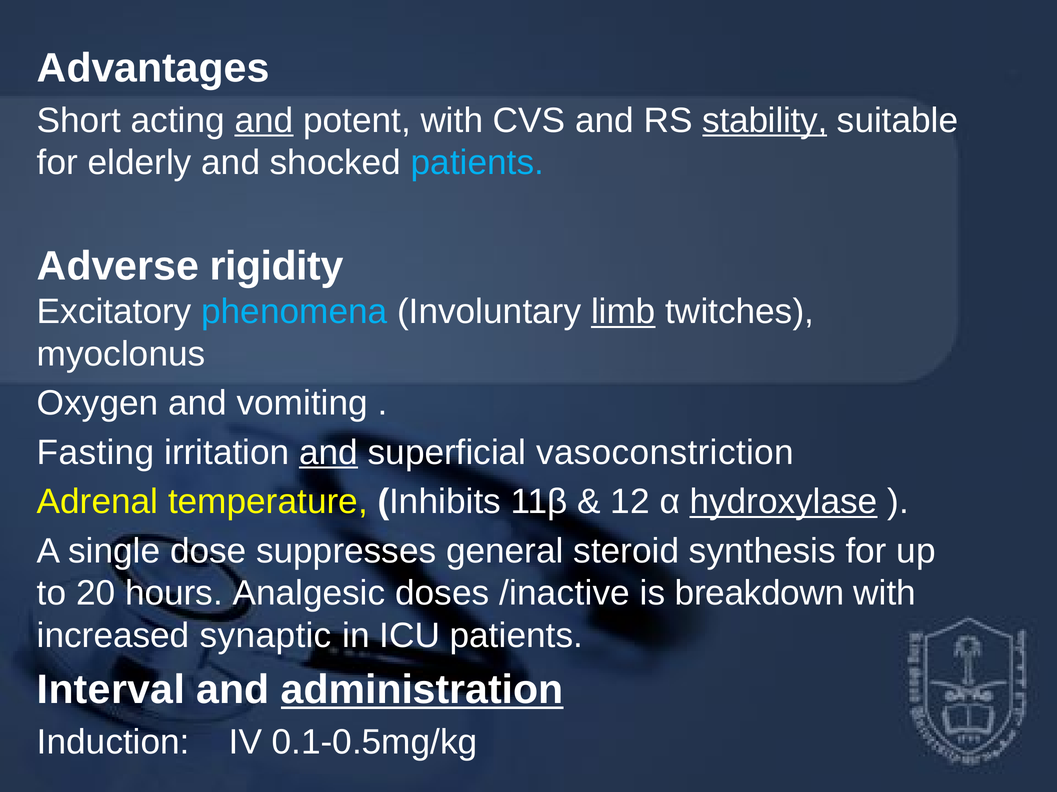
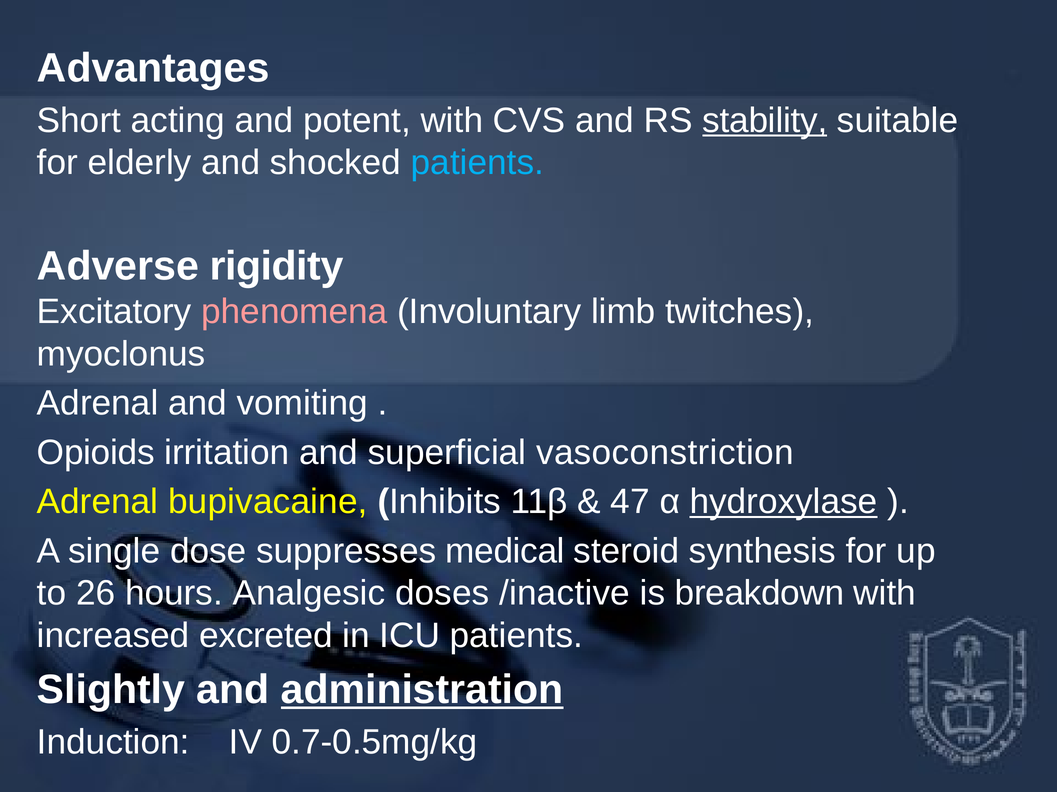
and underline: present -> none (264, 121)
phenomena colour: light blue -> pink (294, 312)
limb underline: present -> none (623, 312)
Oxygen: Oxygen -> Adrenal (98, 404)
Fasting: Fasting -> Opioids (96, 453)
and underline: present -> none (329, 453)
temperature: temperature -> bupivacaine (268, 502)
12: 12 -> 47 (630, 502)
general: general -> medical (505, 552)
20: 20 -> 26 (96, 594)
synaptic: synaptic -> excreted (266, 636)
Interval: Interval -> Slightly (111, 691)
0.1-0.5mg/kg: 0.1-0.5mg/kg -> 0.7-0.5mg/kg (375, 743)
